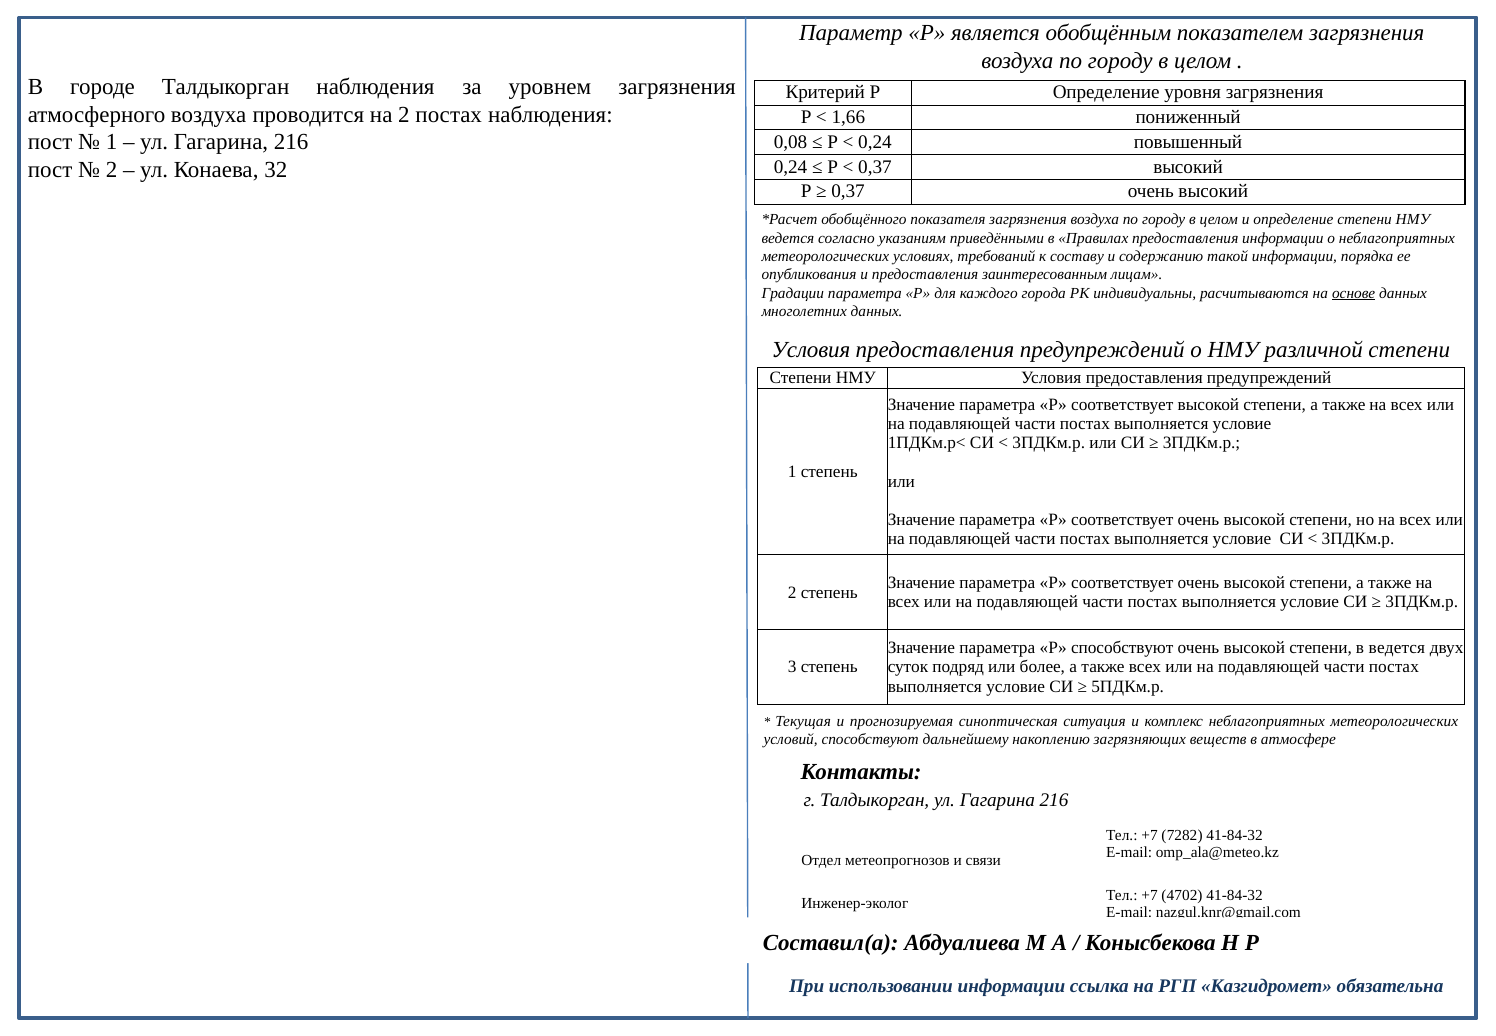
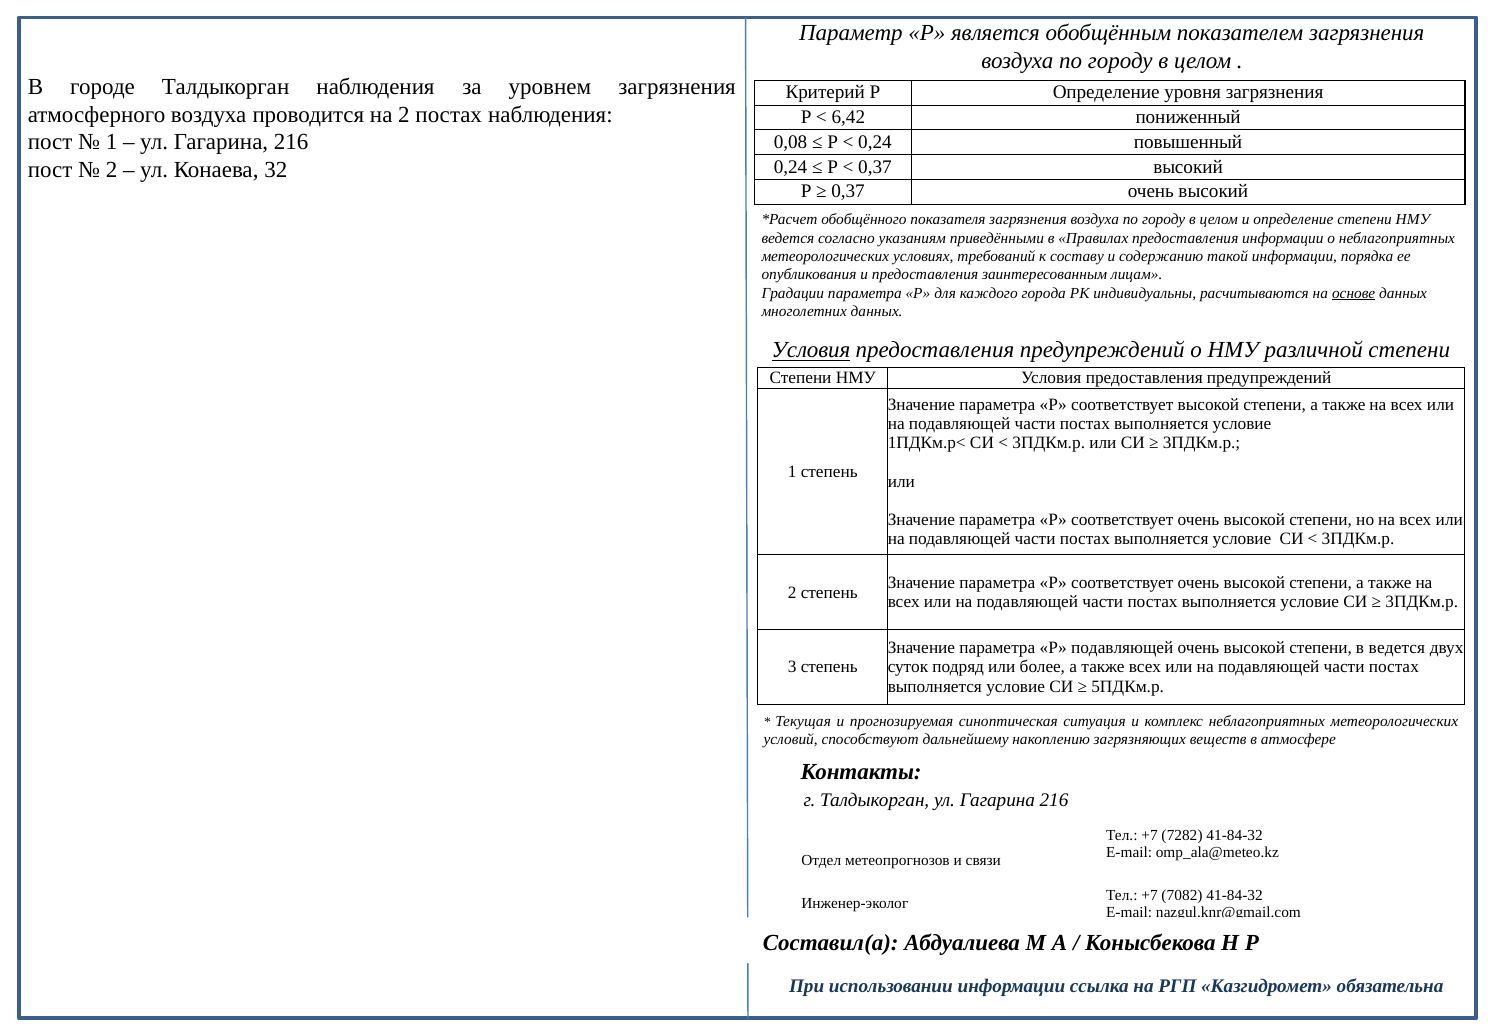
1,66: 1,66 -> 6,42 (848, 117)
Условия underline: none -> present (811, 350)
Р способствуют: способствуют -> подавляющей (1122, 648)
4702: 4702 -> 7082 (1182, 895)
